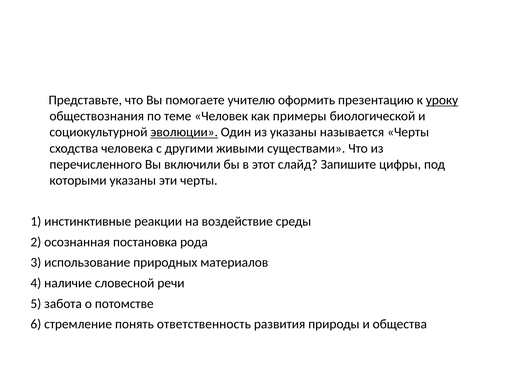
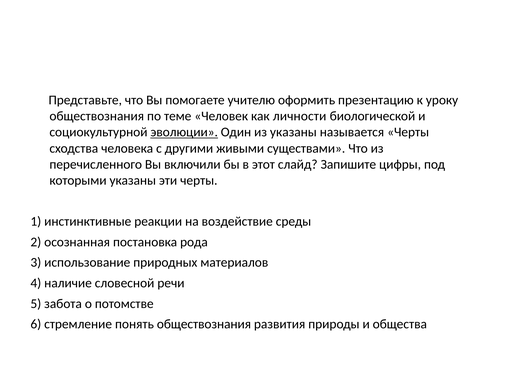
уроку underline: present -> none (442, 100)
примеры: примеры -> личности (300, 116)
понять ответственность: ответственность -> обществознания (204, 324)
